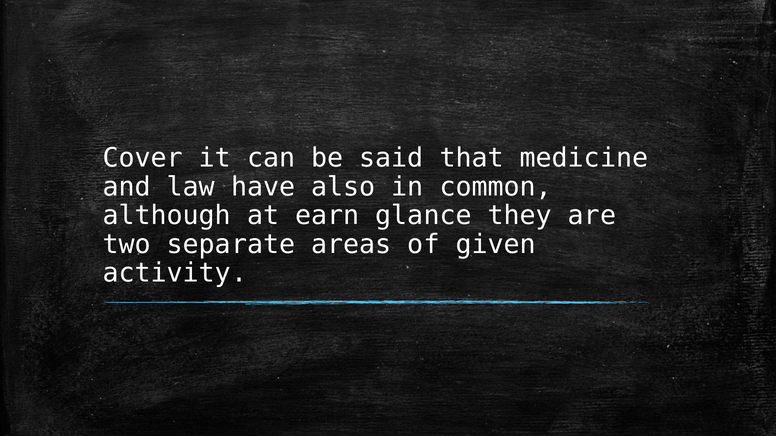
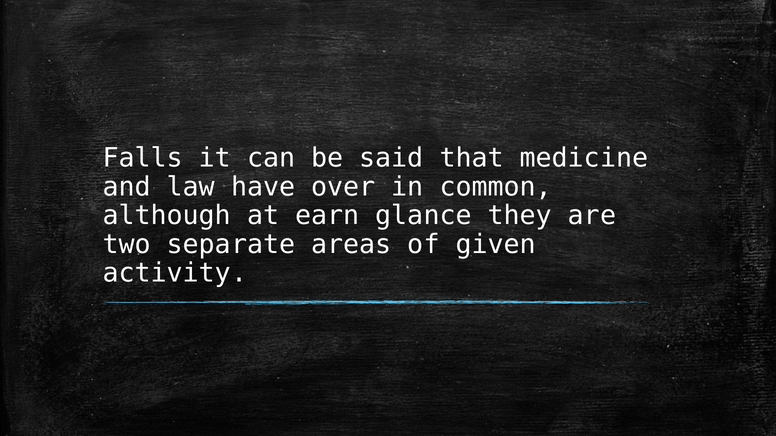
Cover: Cover -> Falls (143, 158)
also: also -> over (343, 187)
